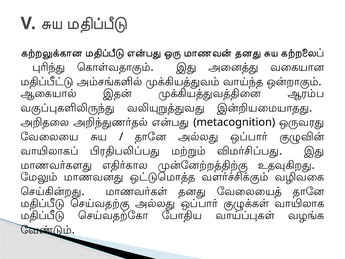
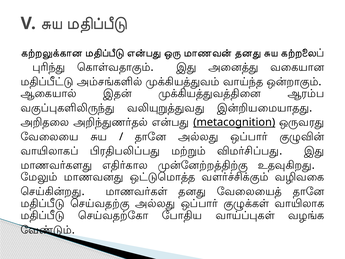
metacognition underline: none -> present (234, 122)
